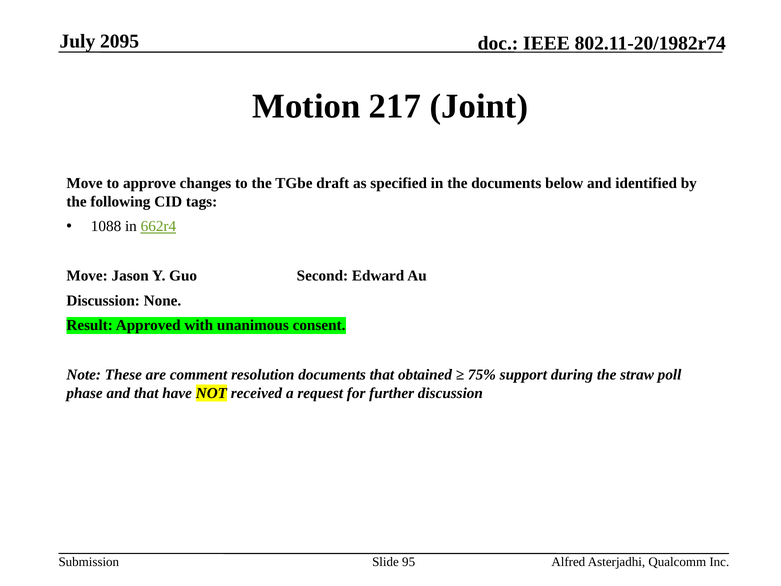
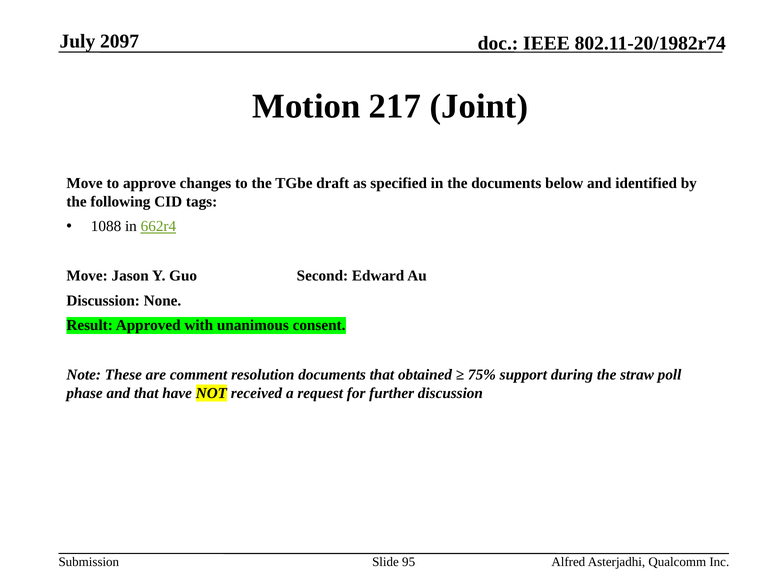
2095: 2095 -> 2097 (120, 41)
